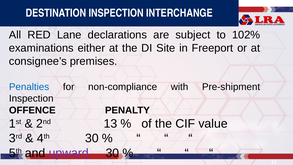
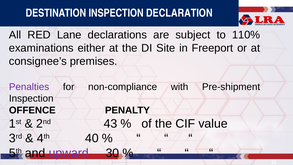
INTERCHANGE: INTERCHANGE -> DECLARATION (179, 13)
102%: 102% -> 110% (246, 35)
Penalties colour: blue -> purple (29, 87)
13: 13 -> 43 (110, 124)
4th 30: 30 -> 40 (92, 138)
